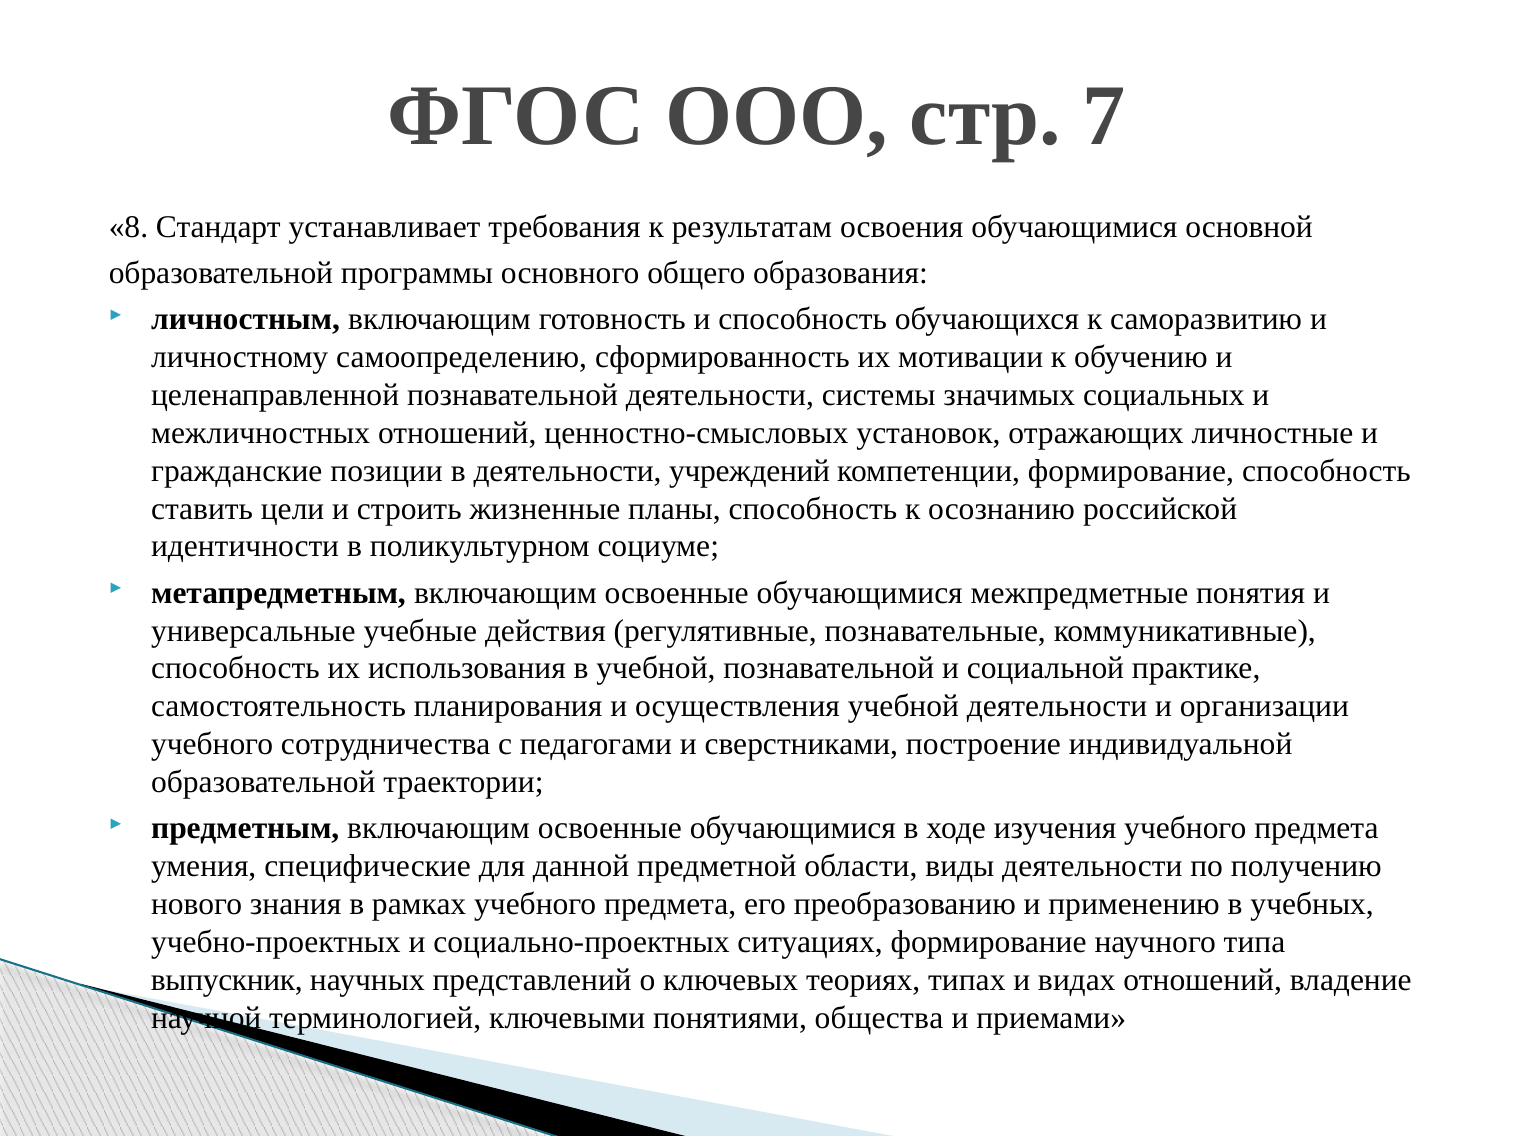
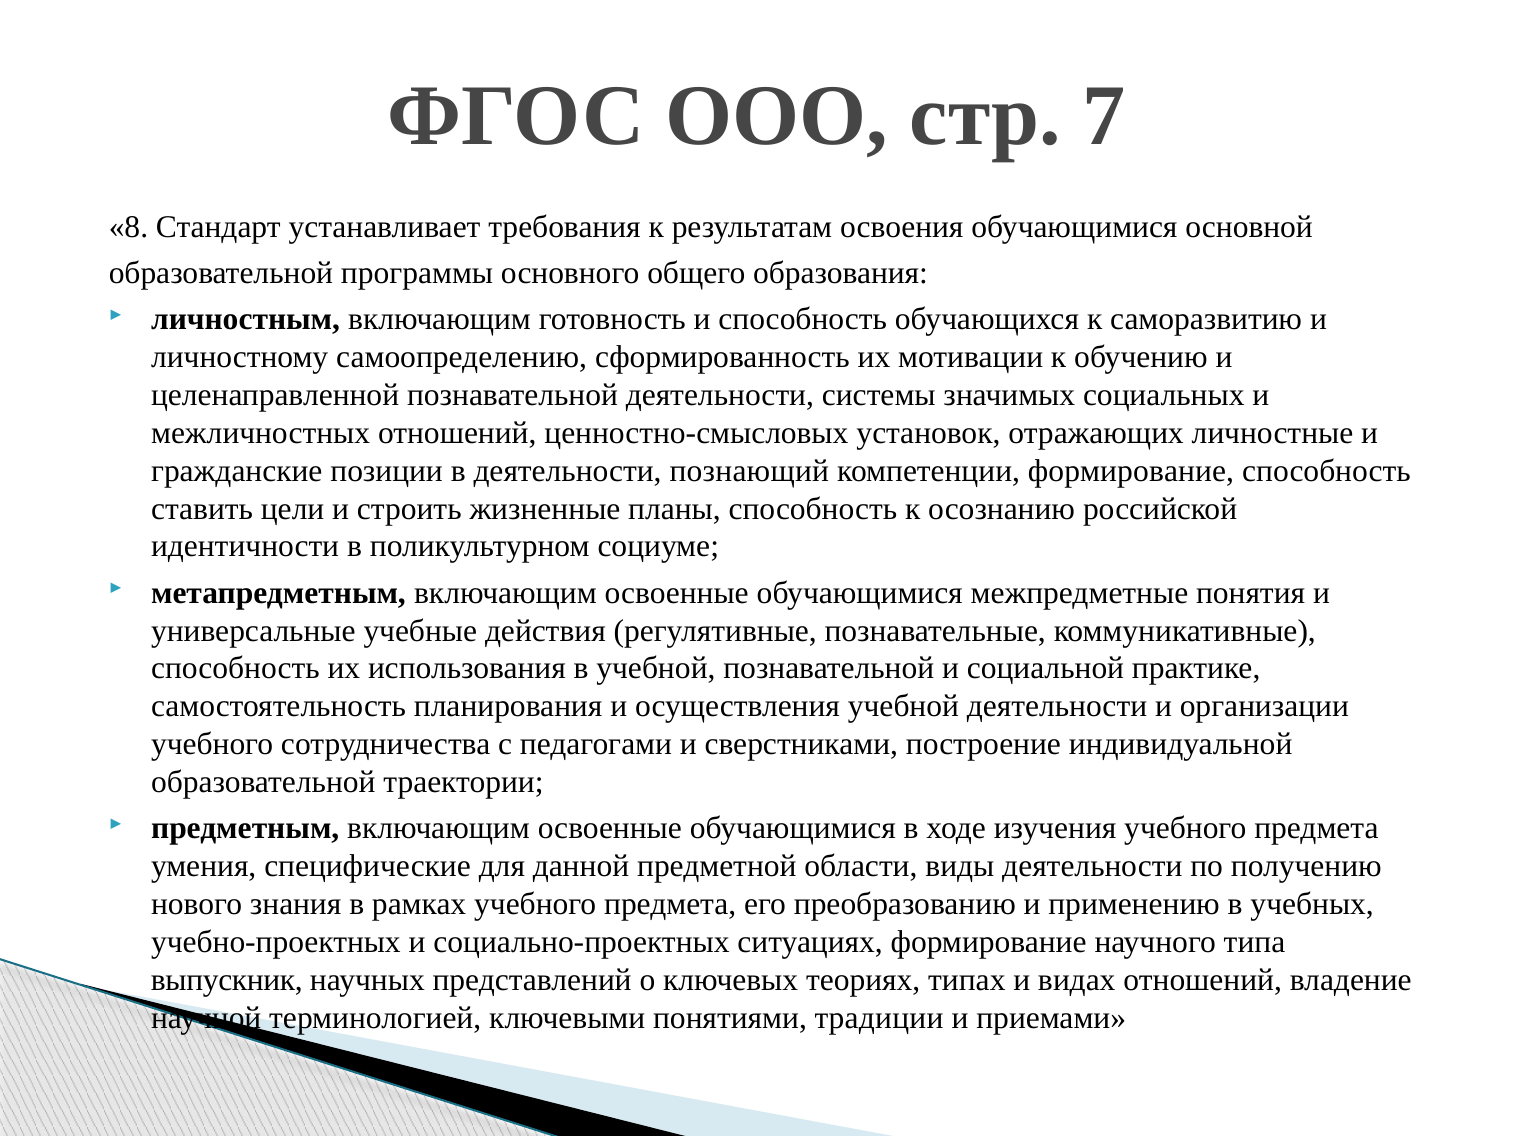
учреждений: учреждений -> познающий (749, 471)
общества: общества -> традиции (879, 1017)
